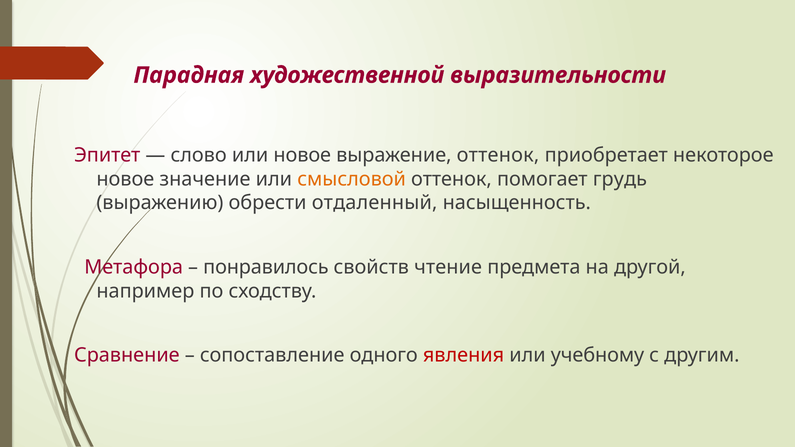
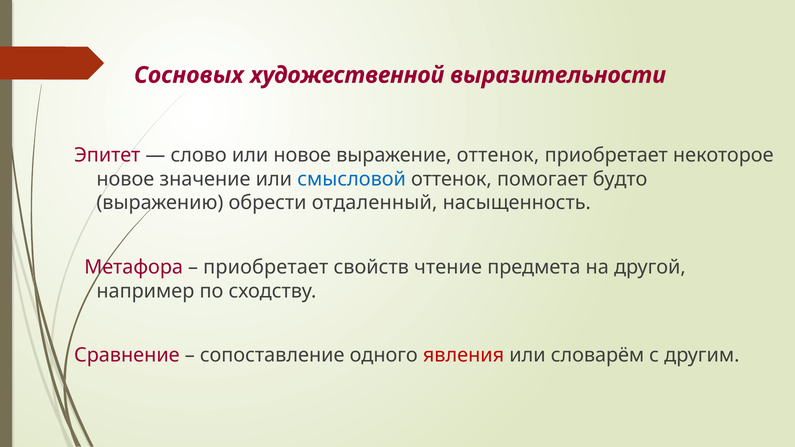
Парадная: Парадная -> Сосновых (189, 75)
смысловой colour: orange -> blue (352, 179)
грудь: грудь -> будто (620, 179)
понравилось: понравилось -> приобретает (266, 267)
учебному: учебному -> словарём (598, 355)
